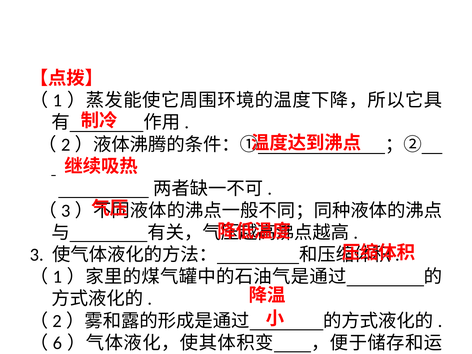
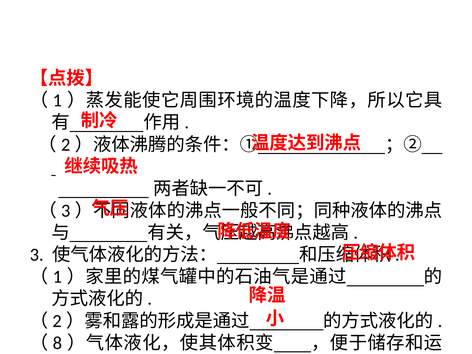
6: 6 -> 8 (58, 343)
